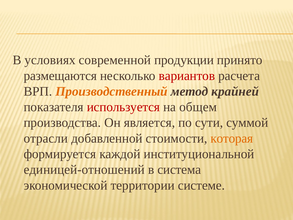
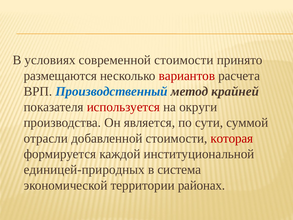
современной продукции: продукции -> стоимости (184, 60)
Производственный colour: orange -> blue (112, 91)
общем: общем -> округи (198, 107)
которая colour: orange -> red (232, 138)
единицей-отношений: единицей-отношений -> единицей-природных (84, 169)
системе: системе -> районах (201, 185)
